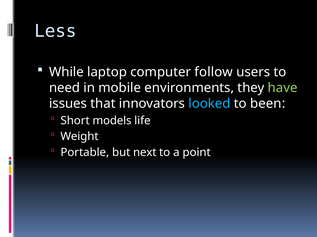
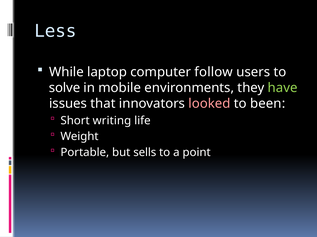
need: need -> solve (65, 88)
looked colour: light blue -> pink (209, 104)
models: models -> writing (112, 121)
next: next -> sells (145, 153)
